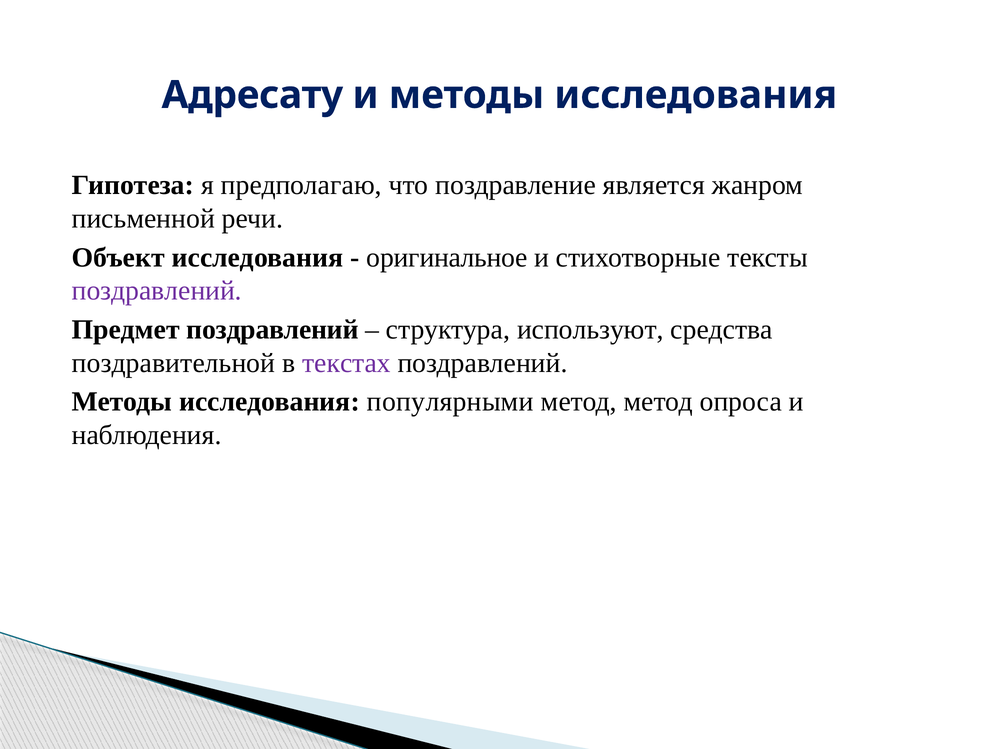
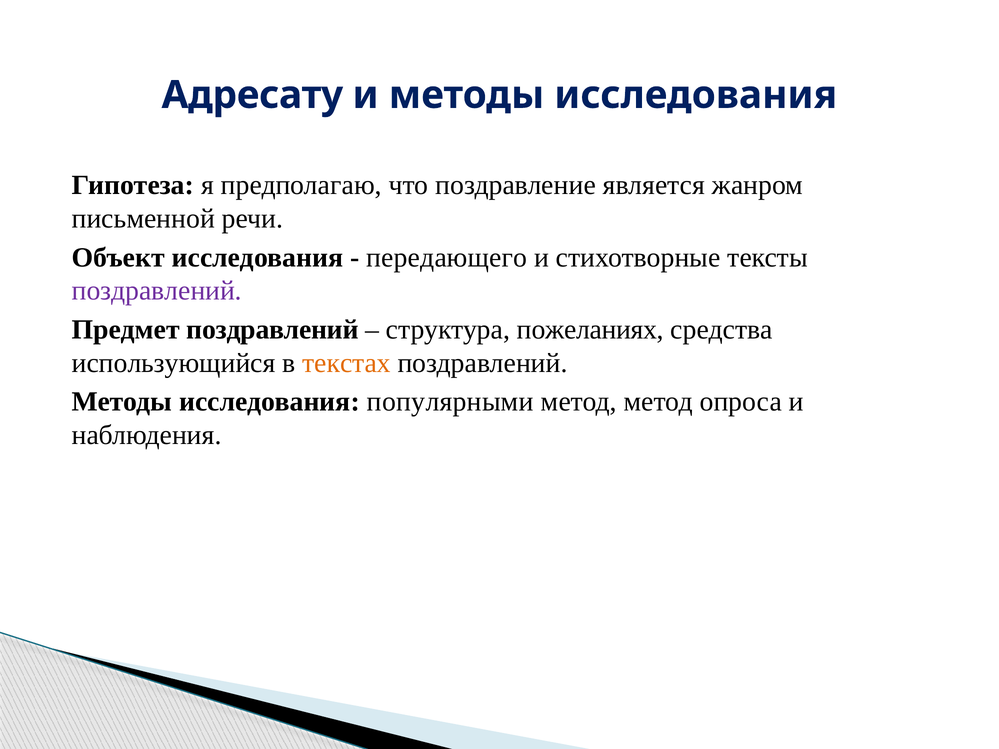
оригинальное: оригинальное -> передающего (447, 258)
используют: используют -> пожеланиях (590, 330)
поздравительной: поздравительной -> использующийся (174, 363)
текстах colour: purple -> orange (347, 363)
